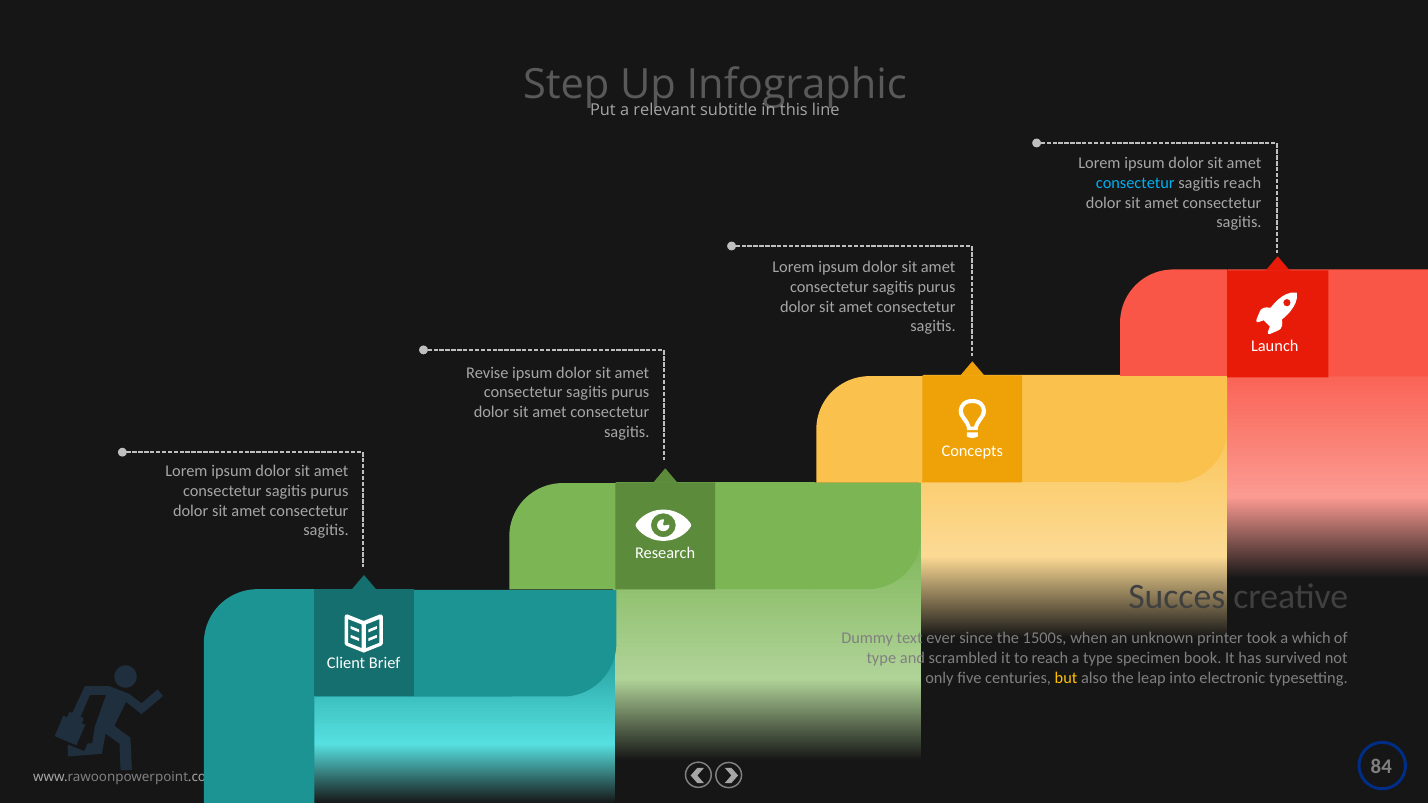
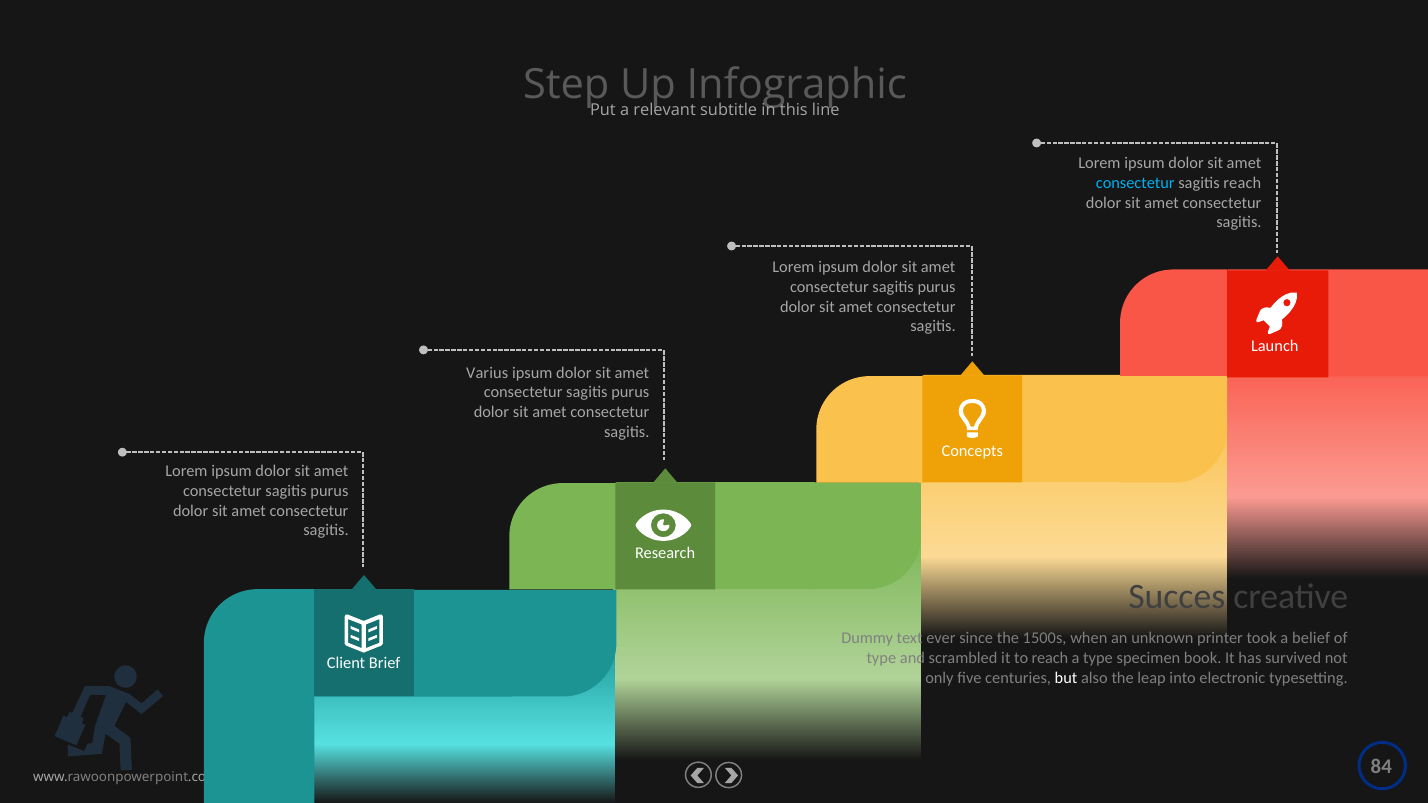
Revise: Revise -> Varius (487, 373)
which: which -> belief (1311, 639)
but colour: yellow -> white (1066, 678)
